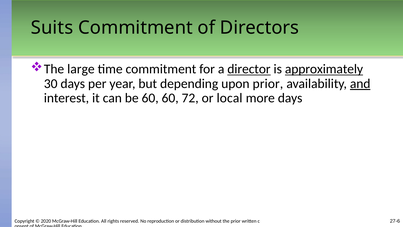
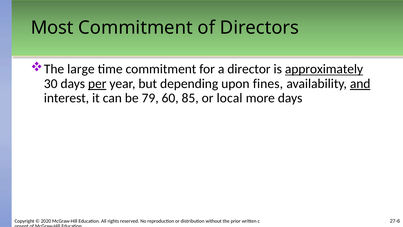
Suits: Suits -> Most (52, 28)
director underline: present -> none (249, 69)
per underline: none -> present (97, 84)
upon prior: prior -> fines (268, 84)
be 60: 60 -> 79 (150, 98)
72: 72 -> 85 (190, 98)
